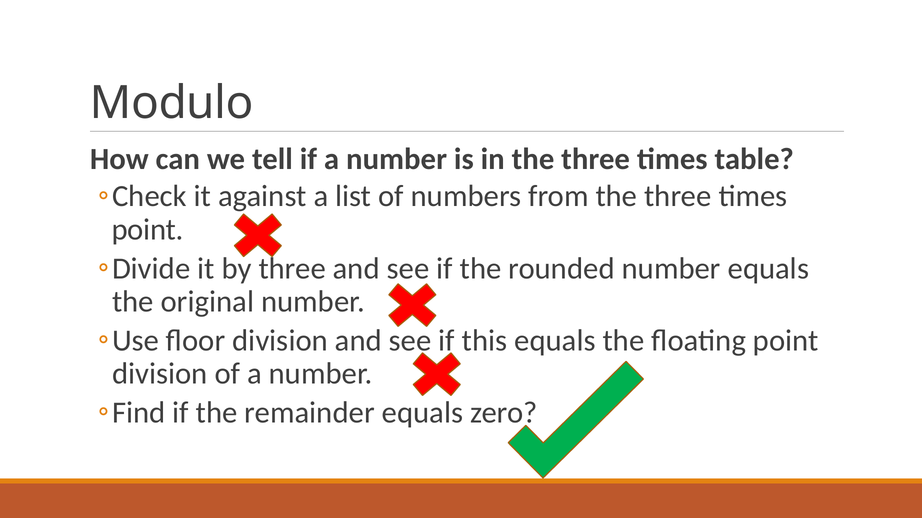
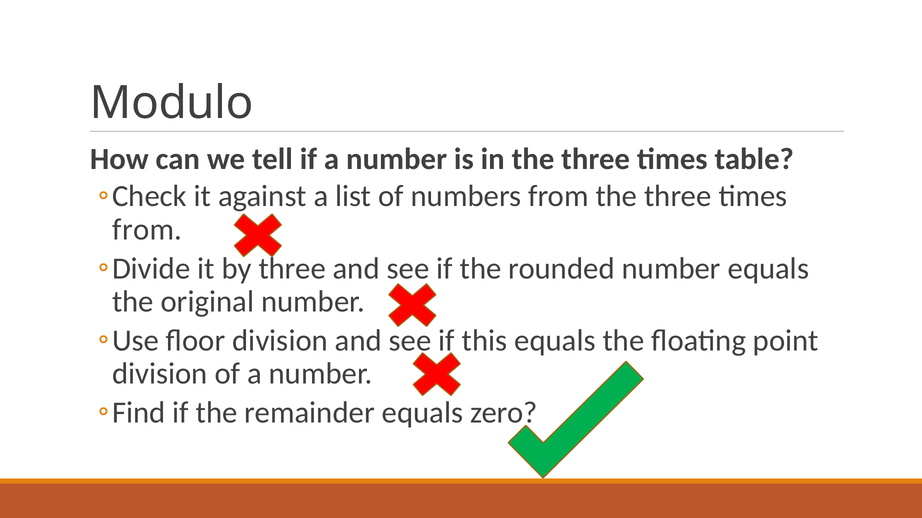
point: point -> from (147, 230)
